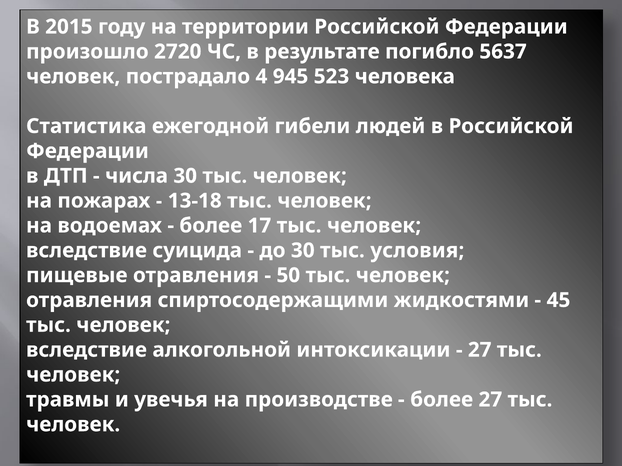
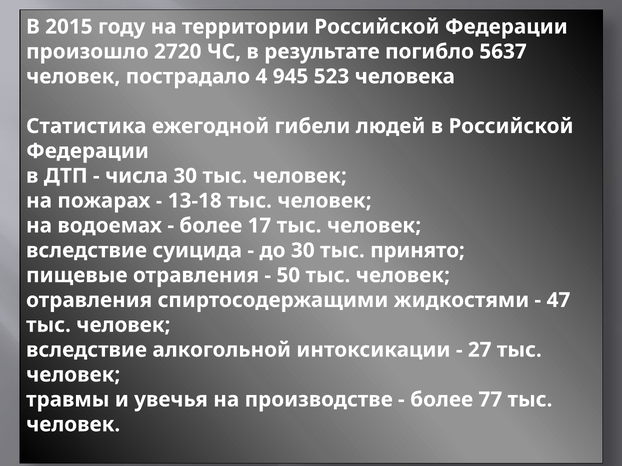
условия: условия -> принято (417, 251)
45: 45 -> 47 (558, 300)
более 27: 27 -> 77 (490, 400)
